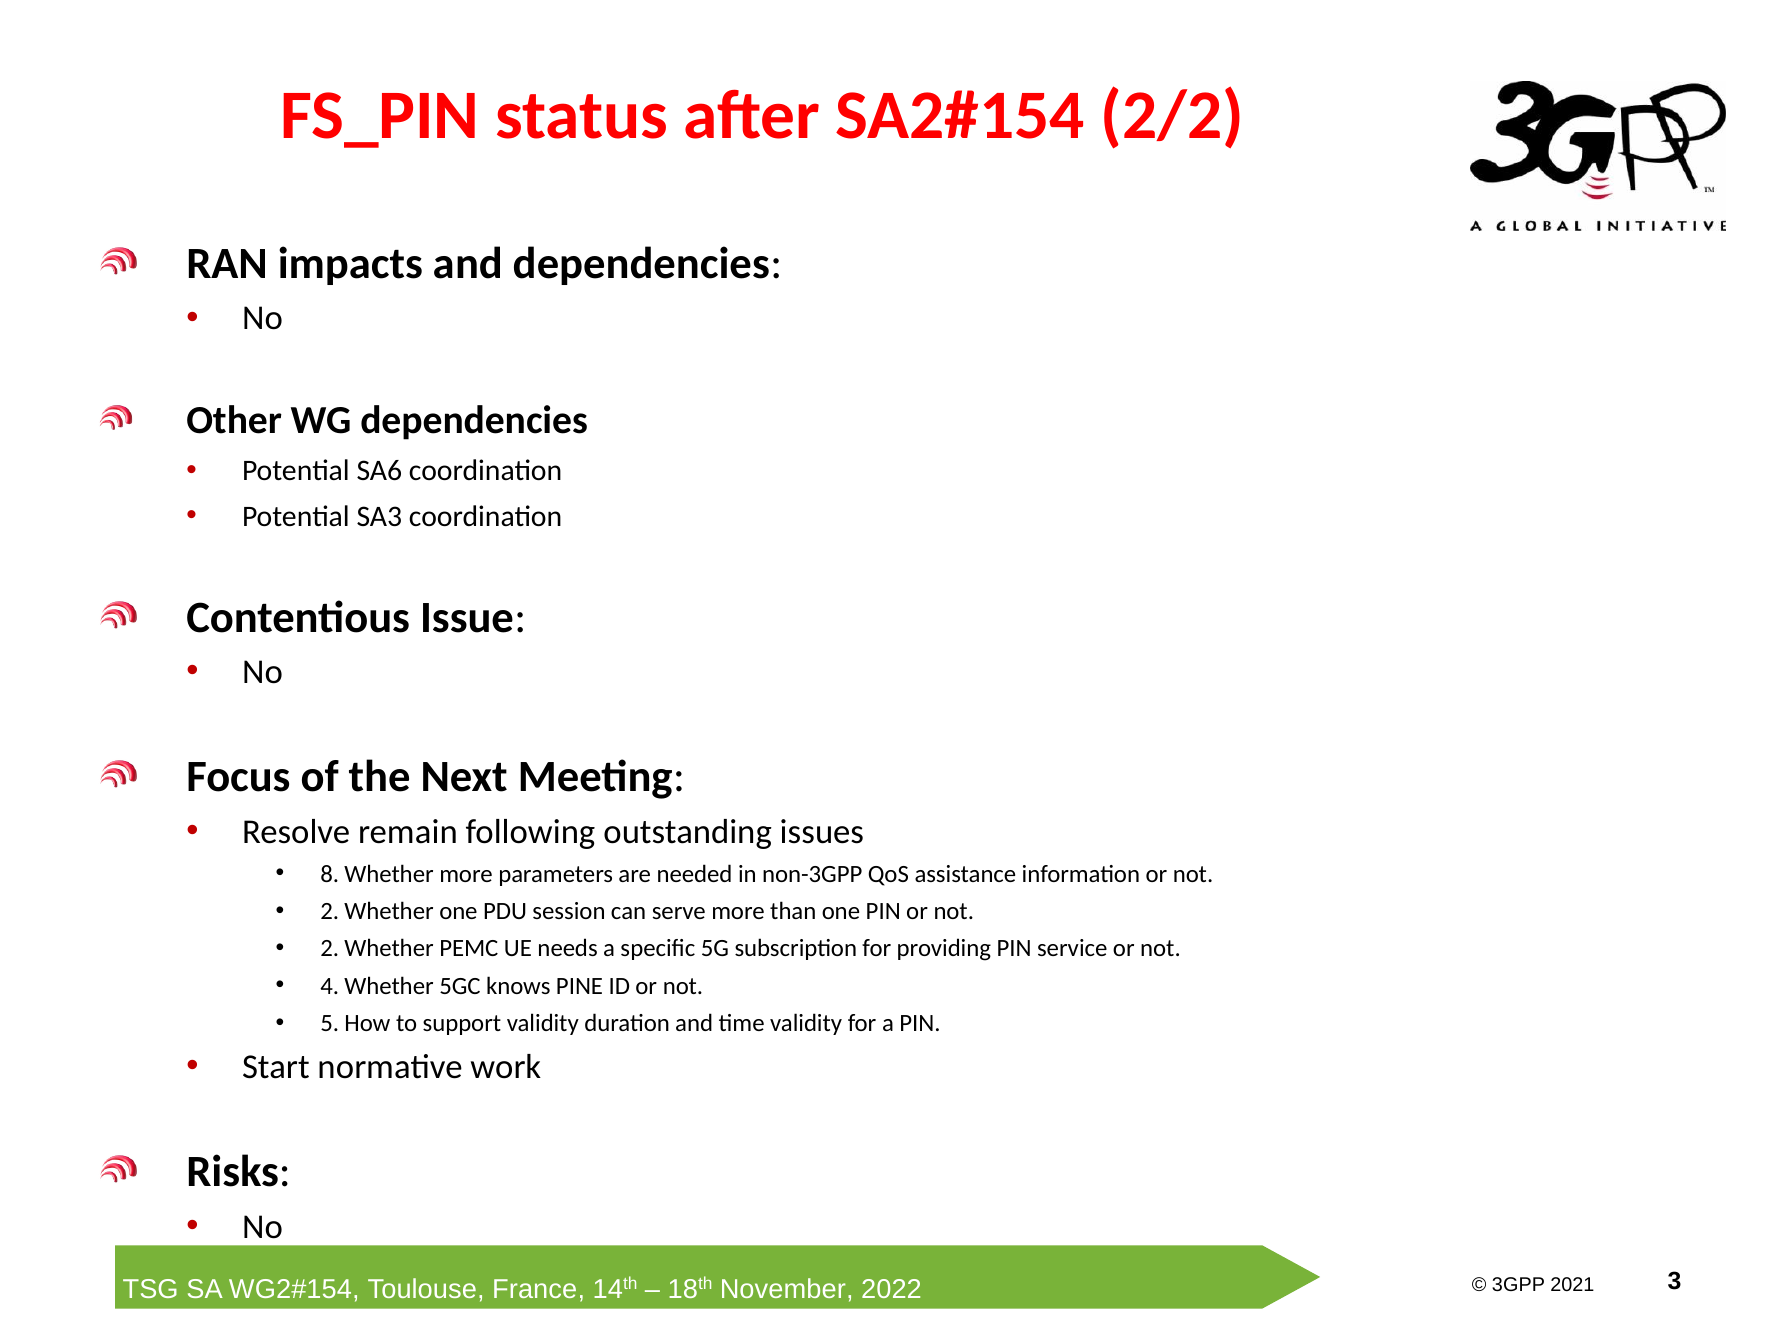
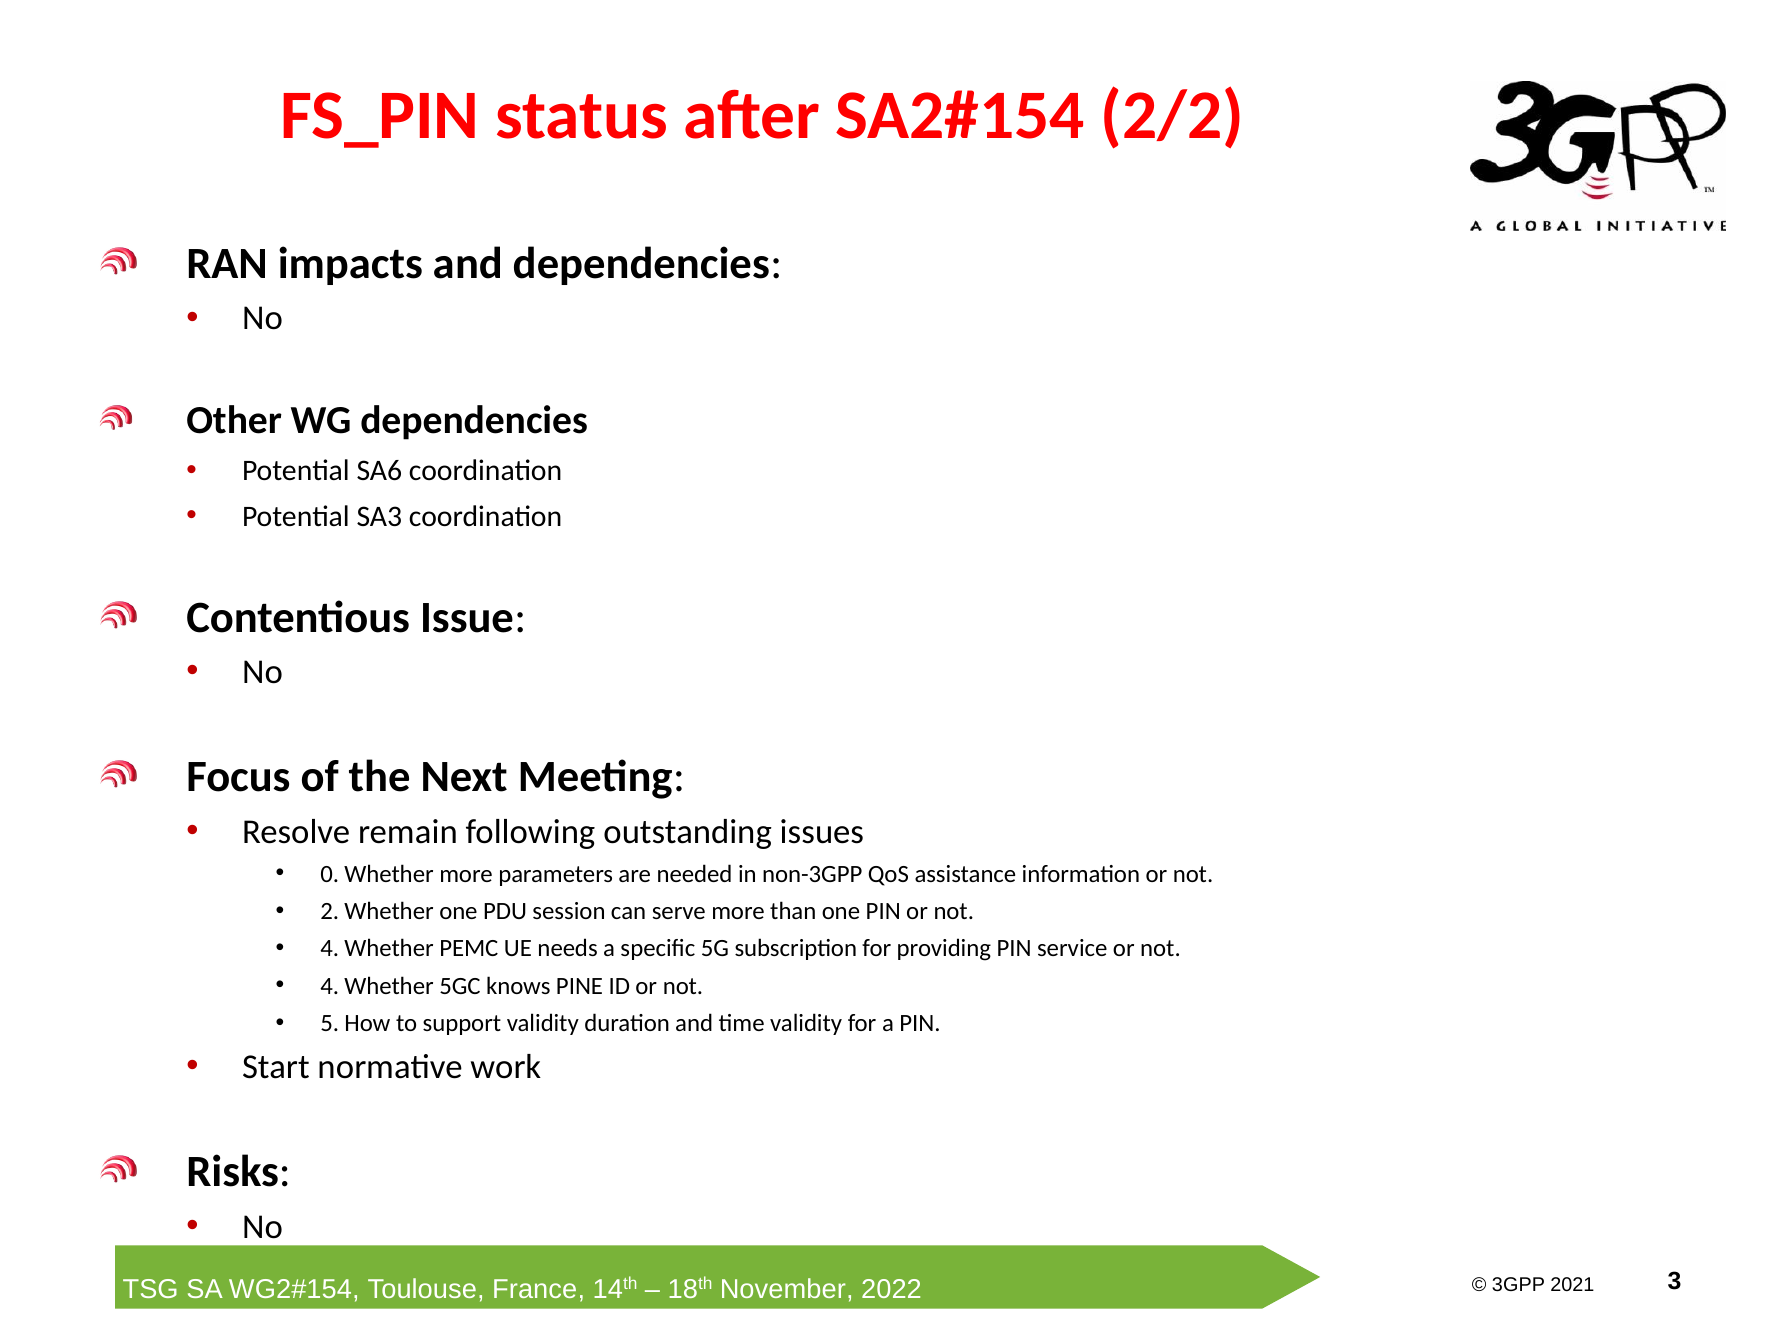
8: 8 -> 0 (330, 874)
2: 2 -> 4 (330, 948)
